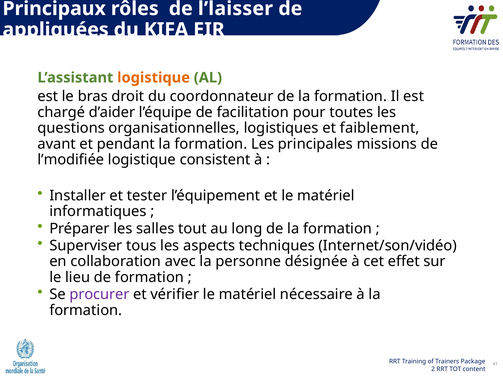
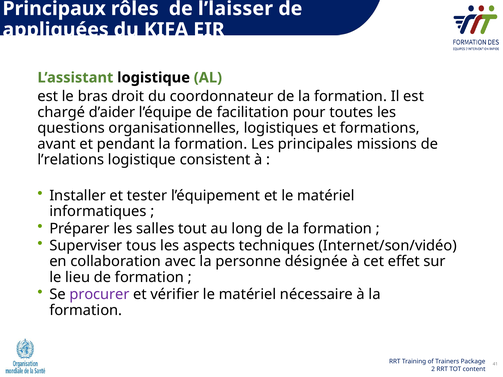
logistique colour: orange -> black (154, 78)
faiblement: faiblement -> formations (380, 128)
l’modifiée: l’modifiée -> l’relations (71, 160)
